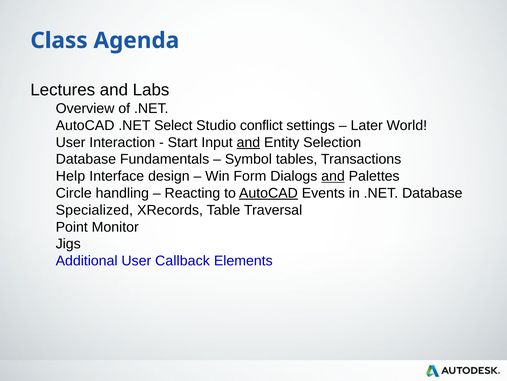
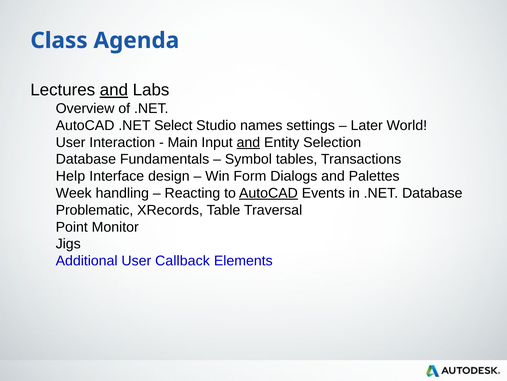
and underline: none -> present (114, 90)
conflict: conflict -> names (261, 125)
Start: Start -> Main (183, 142)
and underline: present -> none (333, 176)
Circle: Circle -> Week (74, 193)
Specialized: Specialized -> Problematic (94, 210)
